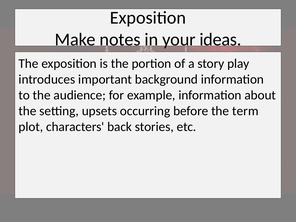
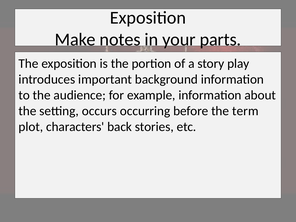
ideas: ideas -> parts (220, 40)
upsets: upsets -> occurs (99, 111)
